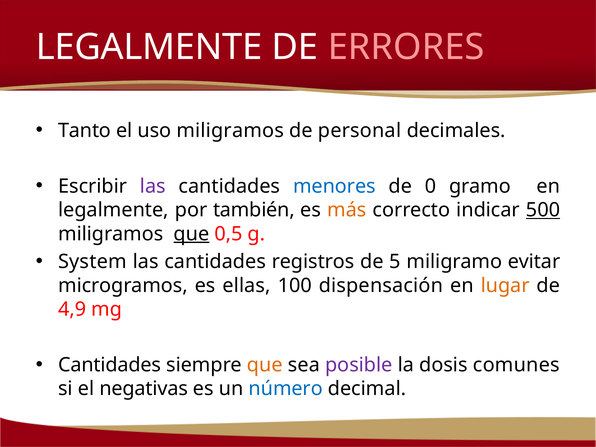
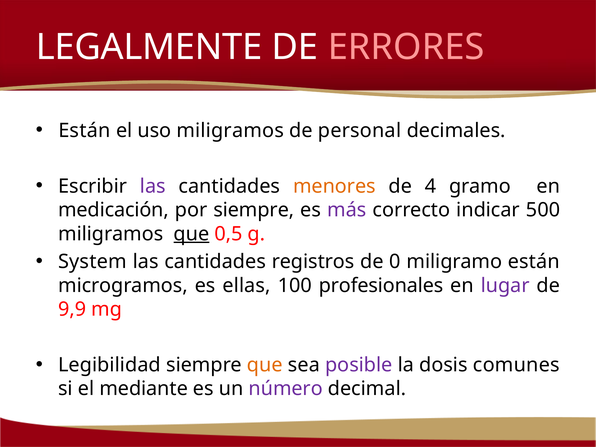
Tanto: Tanto -> Están (84, 131)
menores colour: blue -> orange (334, 186)
0: 0 -> 4 (431, 186)
legalmente: legalmente -> medicación (113, 210)
por también: también -> siempre (254, 210)
más colour: orange -> purple (347, 210)
500 underline: present -> none (543, 210)
5: 5 -> 0 (395, 262)
miligramo evitar: evitar -> están (534, 262)
dispensación: dispensación -> profesionales (381, 285)
lugar colour: orange -> purple (505, 285)
4,9: 4,9 -> 9,9 (72, 309)
Cantidades: Cantidades -> Legibilidad (109, 365)
negativas: negativas -> mediante (144, 389)
número colour: blue -> purple (286, 389)
